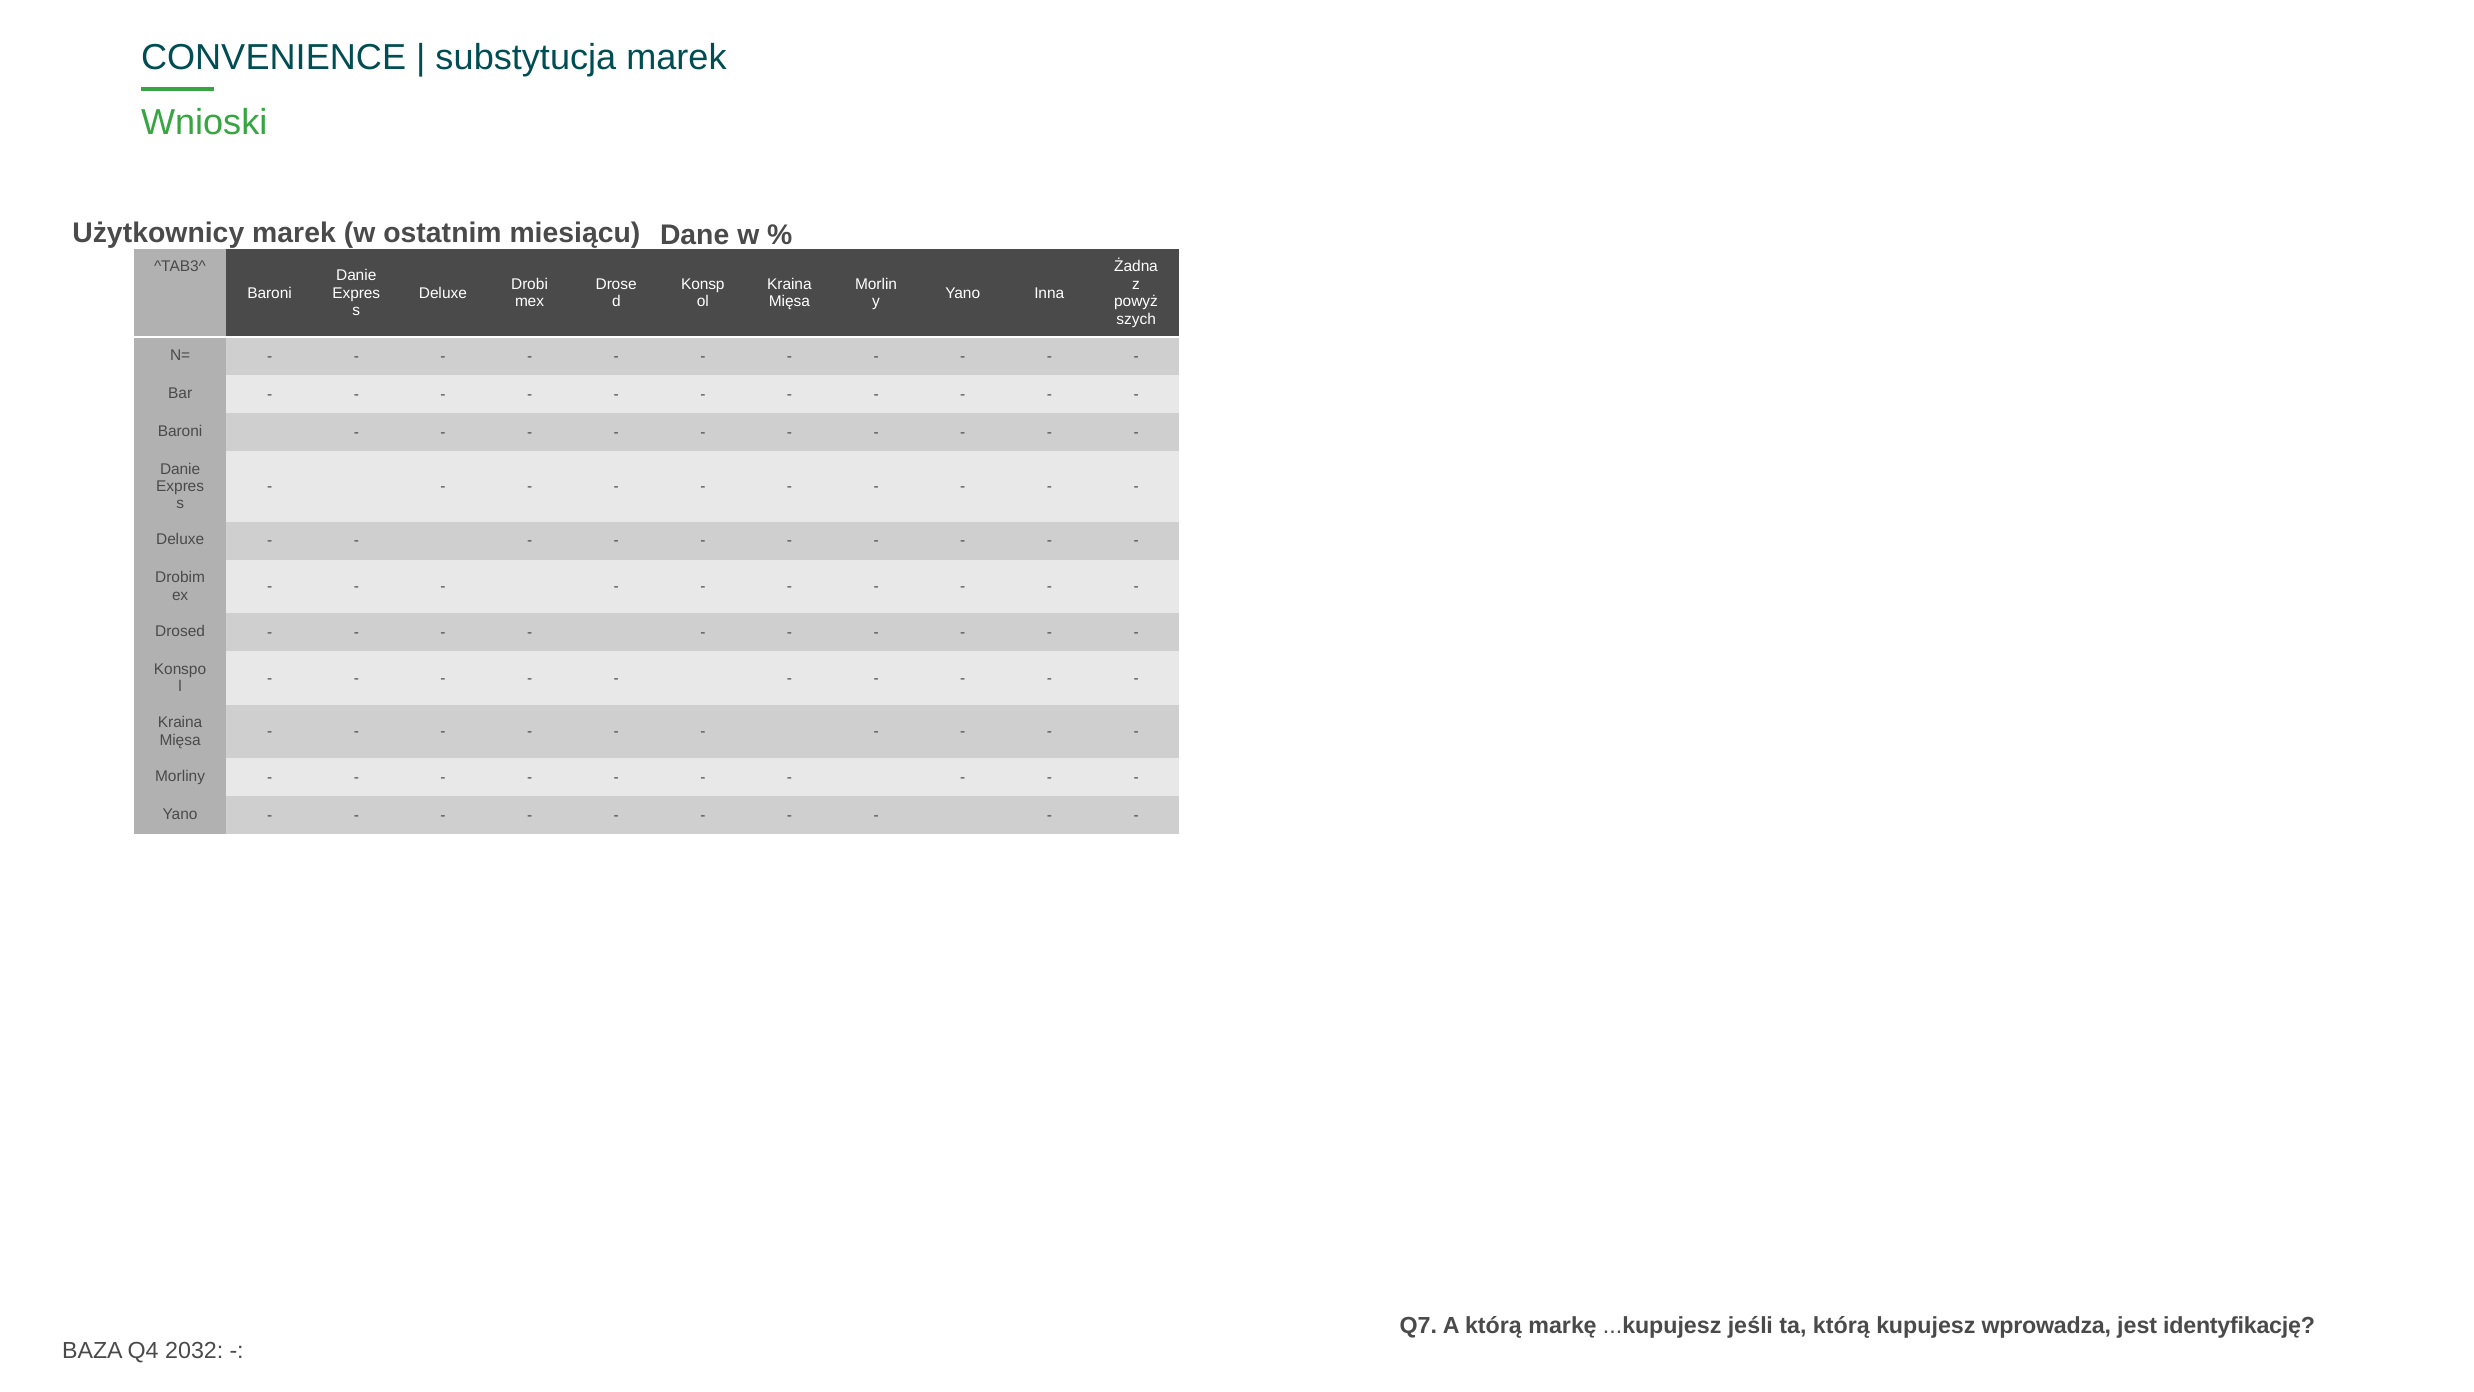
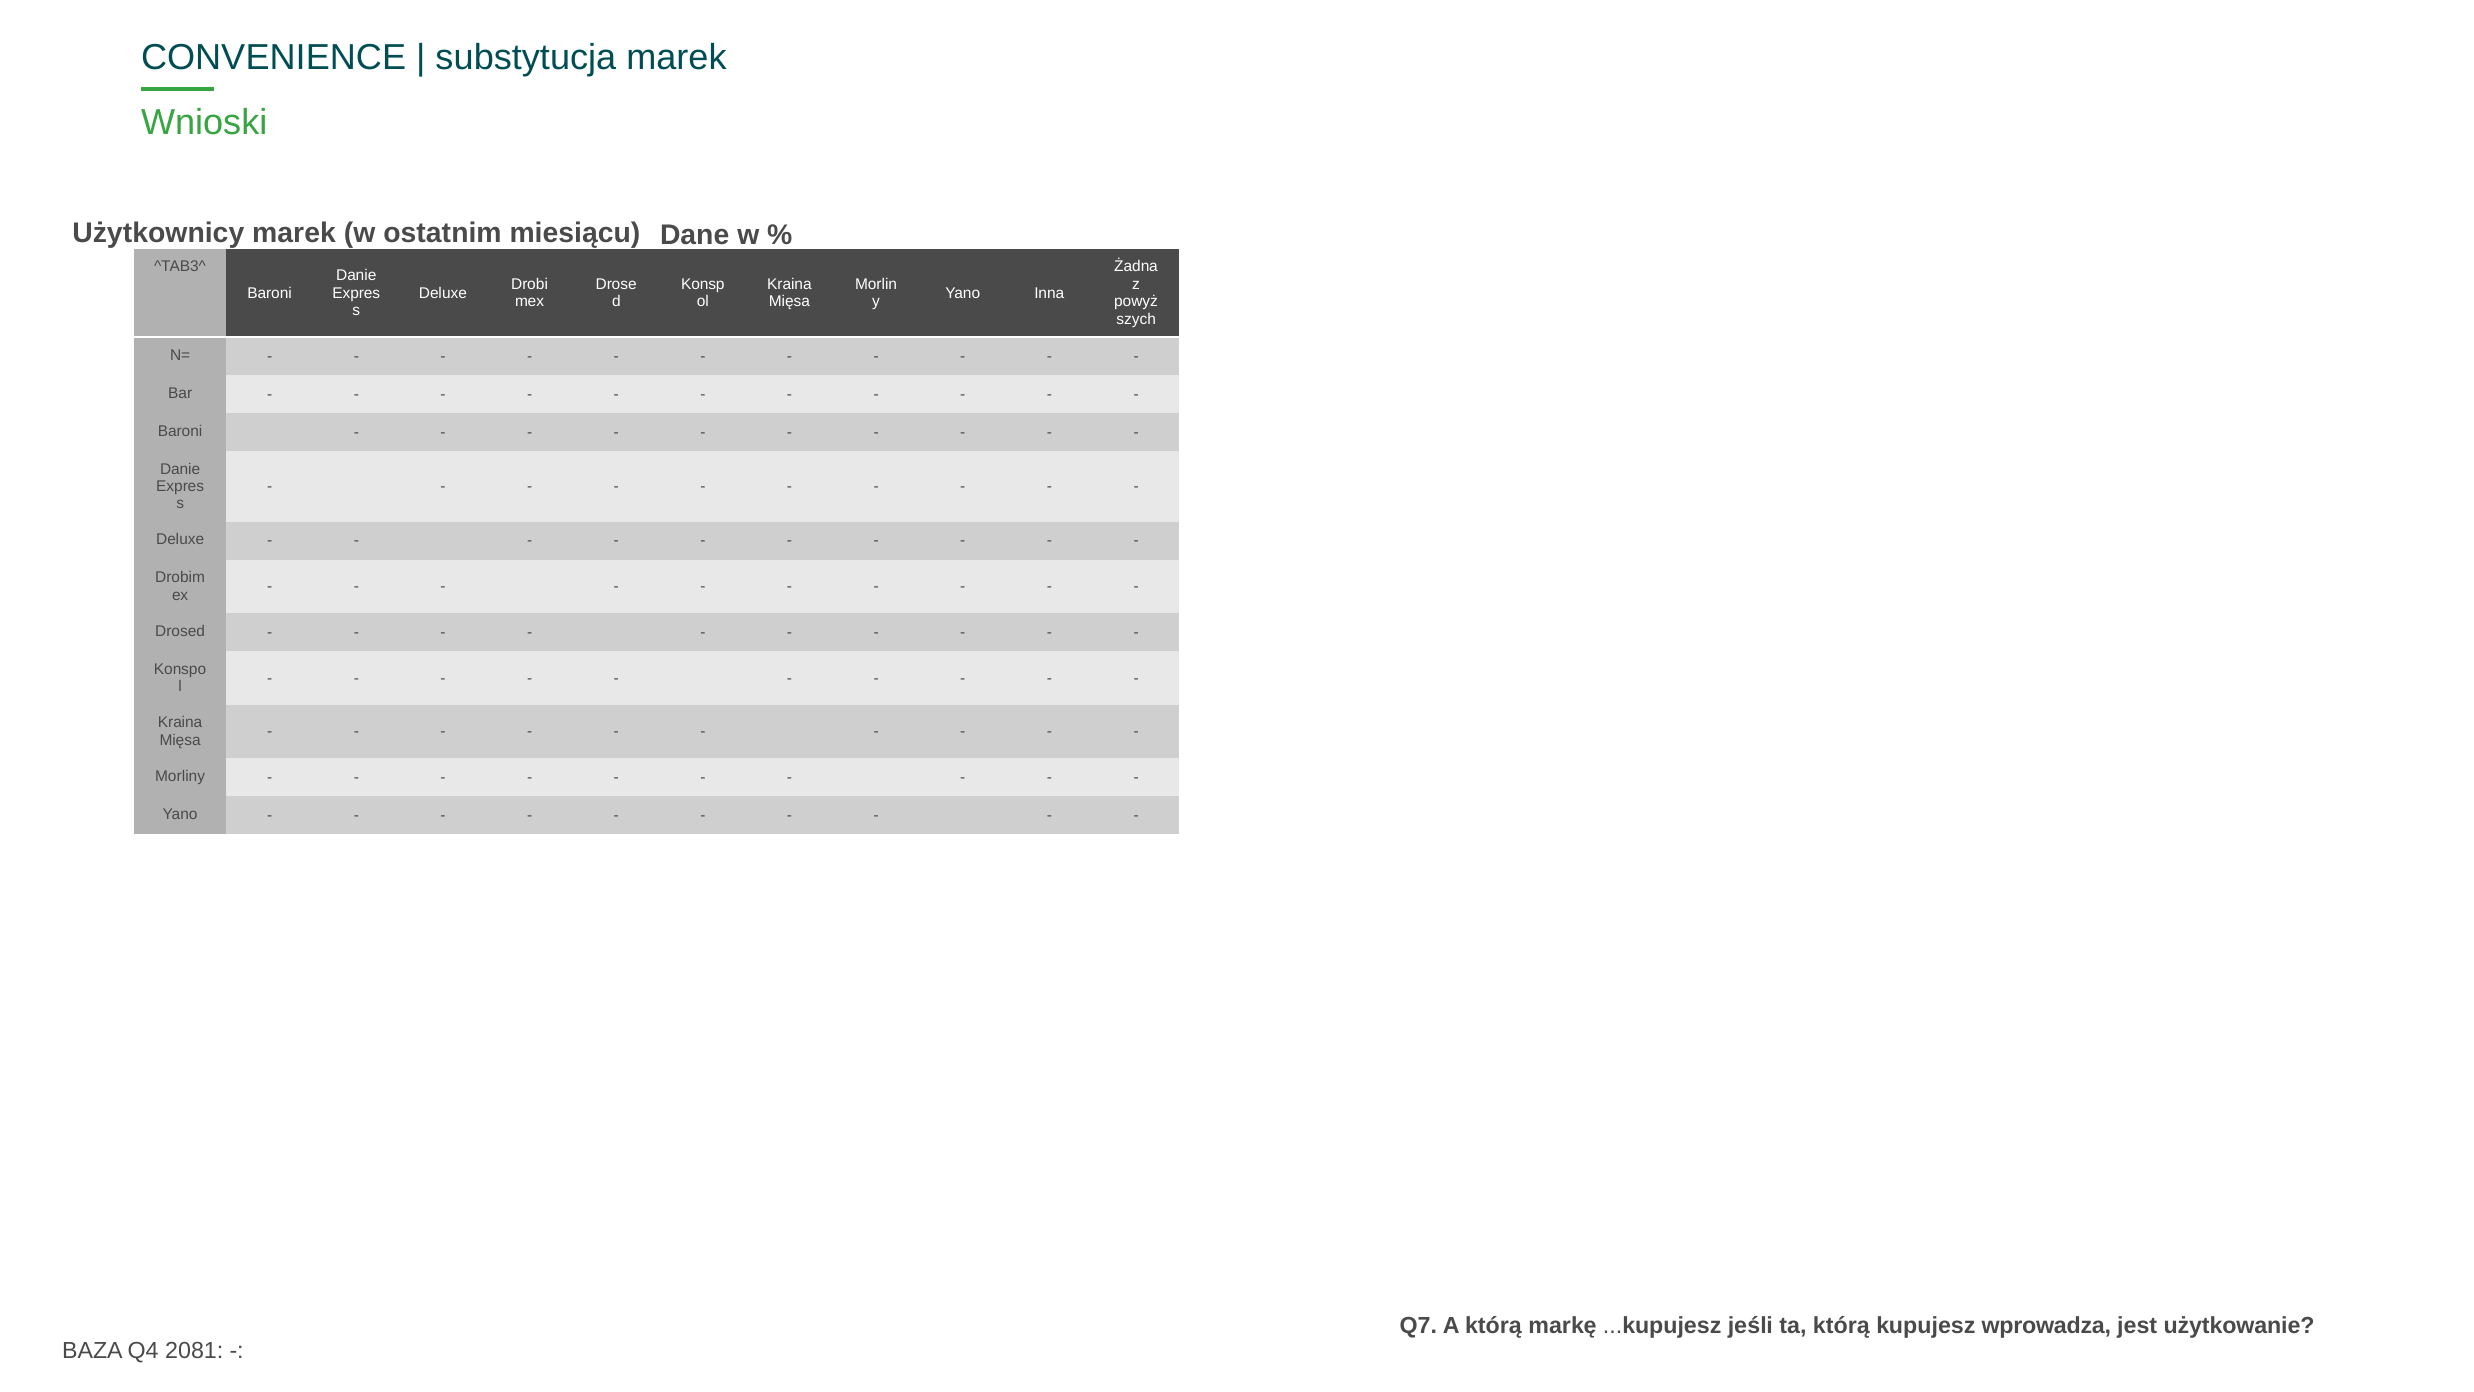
identyfikację: identyfikację -> użytkowanie (2239, 1326)
2032: 2032 -> 2081 (194, 1350)
